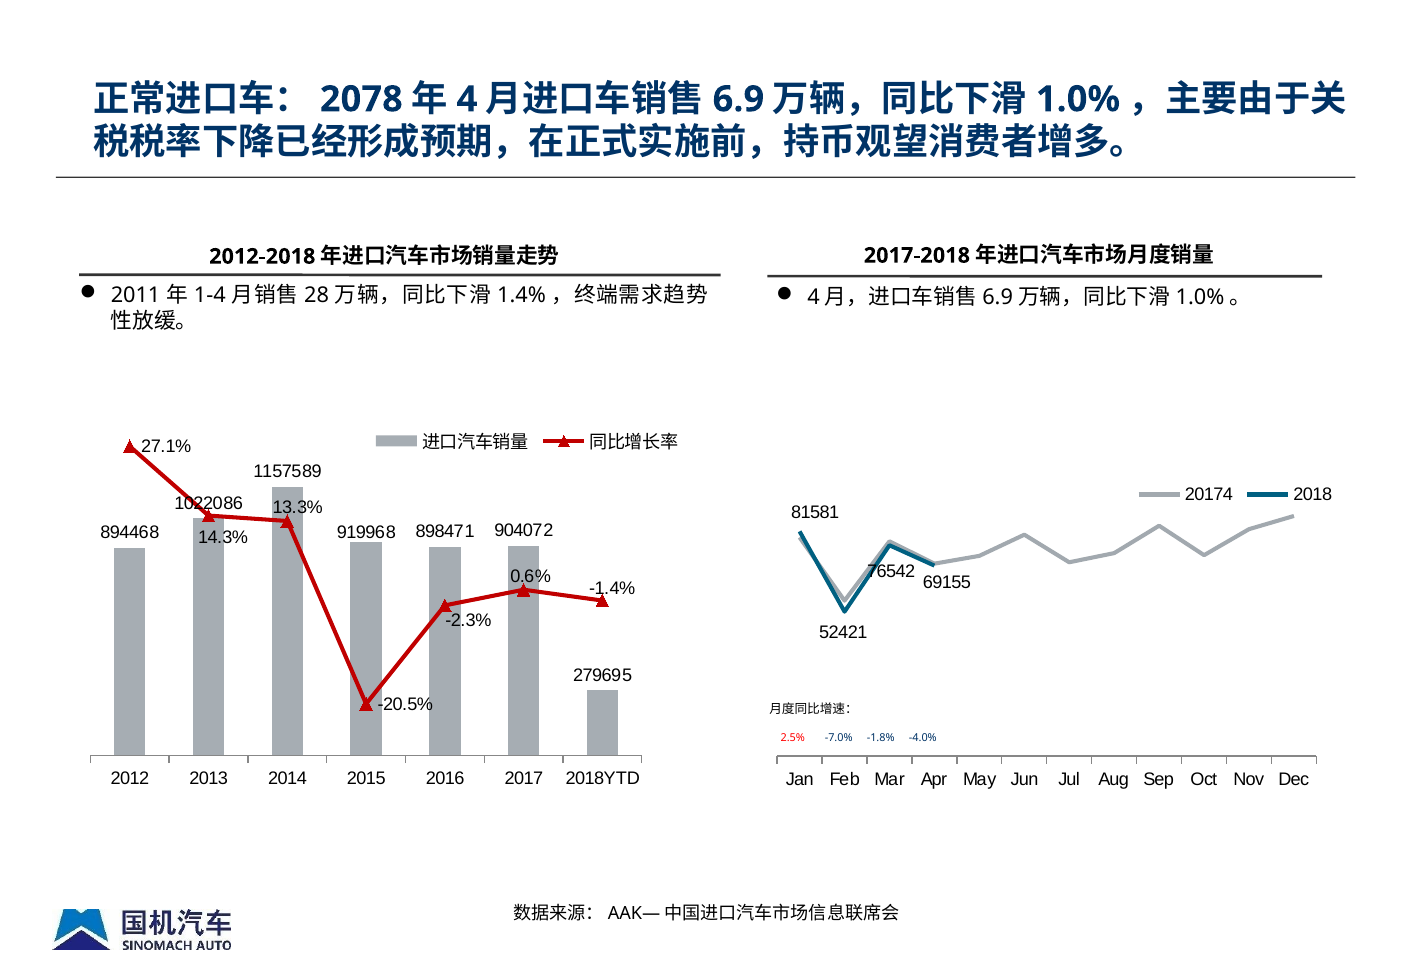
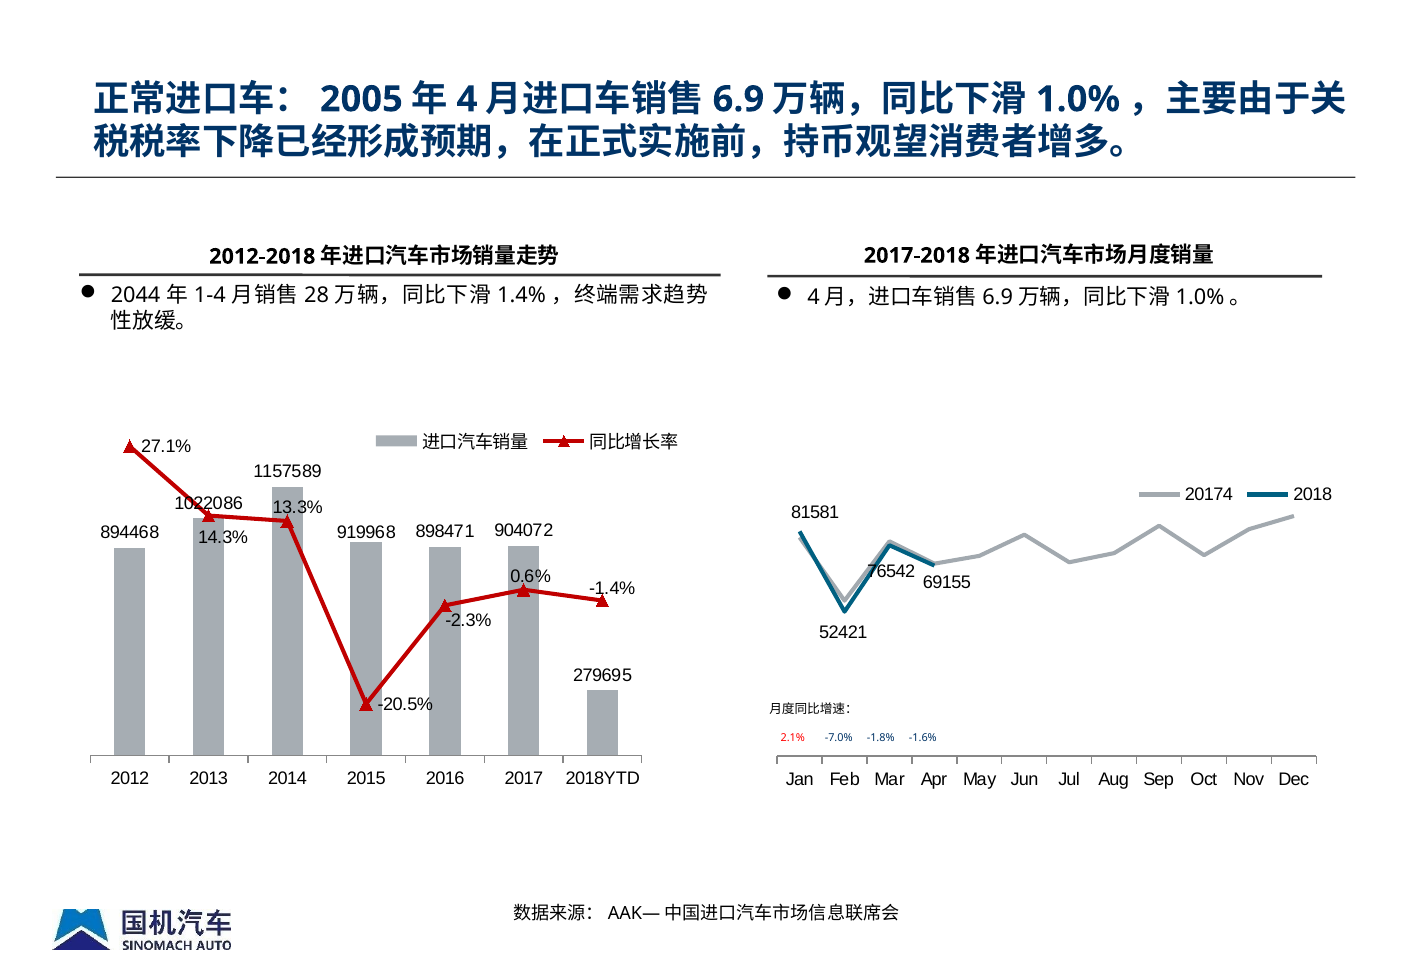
2078: 2078 -> 2005 (361, 99)
2011: 2011 -> 2044 (136, 296)
2.5%: 2.5% -> 2.1% (793, 738)
-4.0%: -4.0% -> -1.6% (923, 738)
